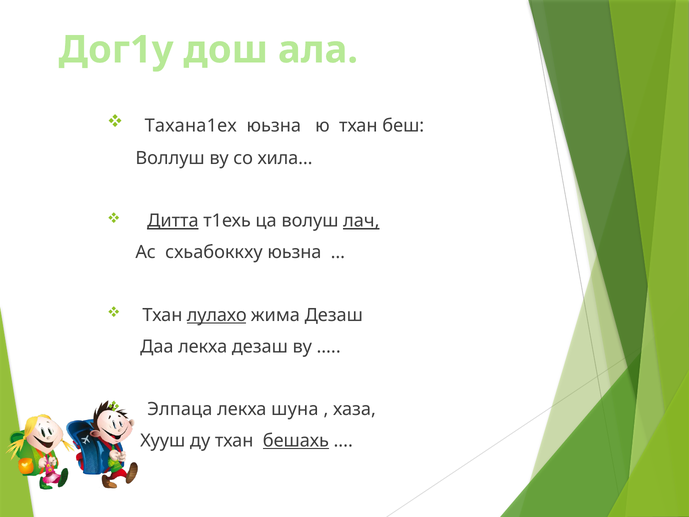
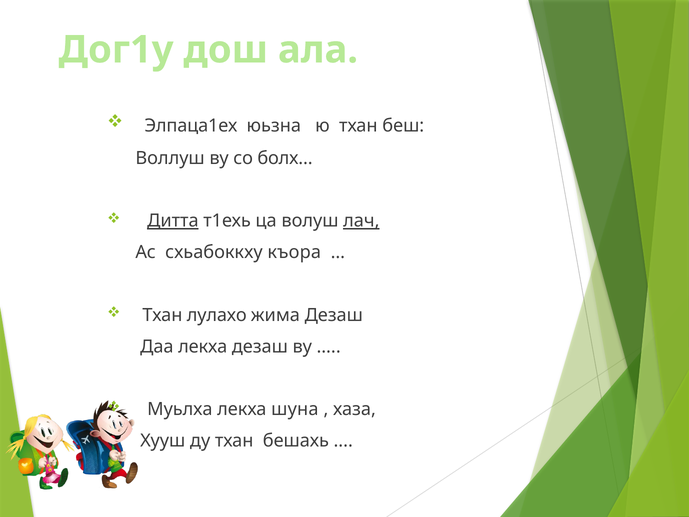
Тахана1ех: Тахана1ех -> Элпаца1ех (191, 126)
хила…: хила… -> болх… (285, 158)
схьабоккху юьзна: юьзна -> къора (294, 252)
лулахо underline: present -> none (217, 315)
Элпаца: Элпаца -> Муьлха (180, 409)
бешахь underline: present -> none (296, 440)
